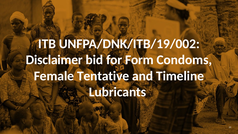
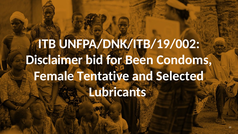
Form: Form -> Been (139, 60)
Timeline: Timeline -> Selected (180, 76)
